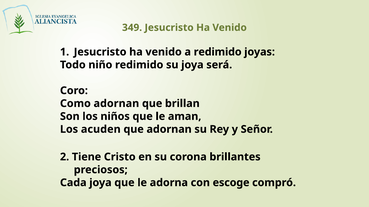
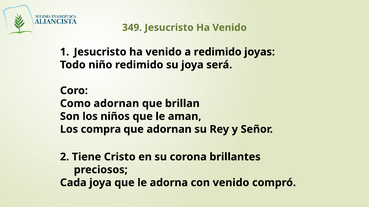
acuden: acuden -> compra (101, 130)
con escoge: escoge -> venido (231, 183)
